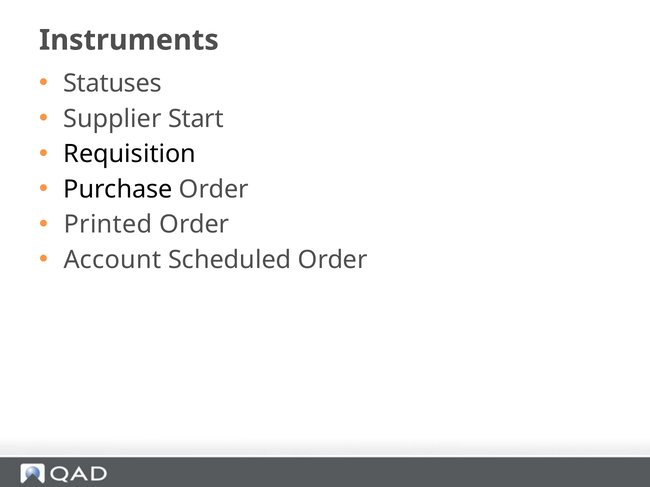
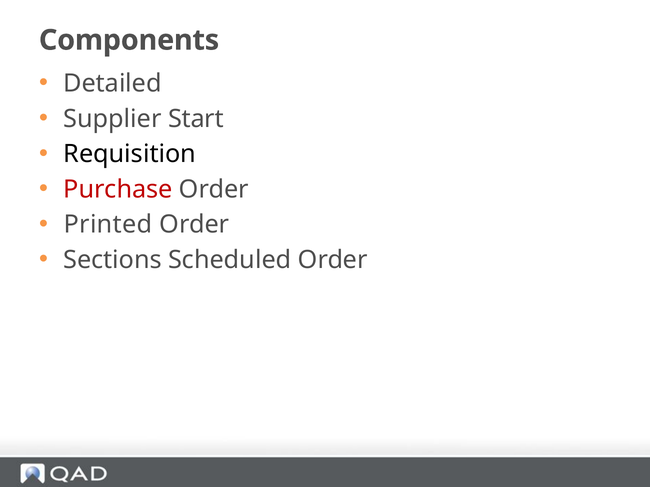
Instruments: Instruments -> Components (129, 40)
Statuses: Statuses -> Detailed (113, 84)
Purchase colour: black -> red (118, 190)
Account: Account -> Sections (113, 260)
